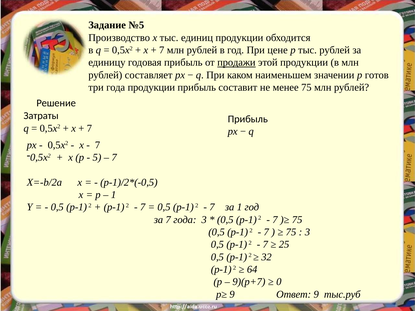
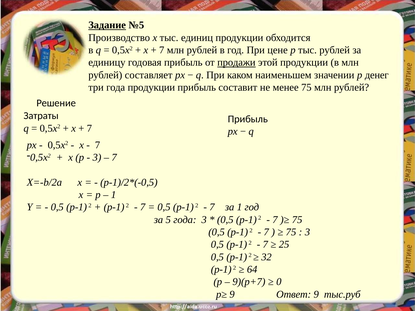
Задание underline: none -> present (107, 25)
готов: готов -> денег (377, 75)
5: 5 -> 3 (97, 158)
за 7: 7 -> 5 (168, 220)
